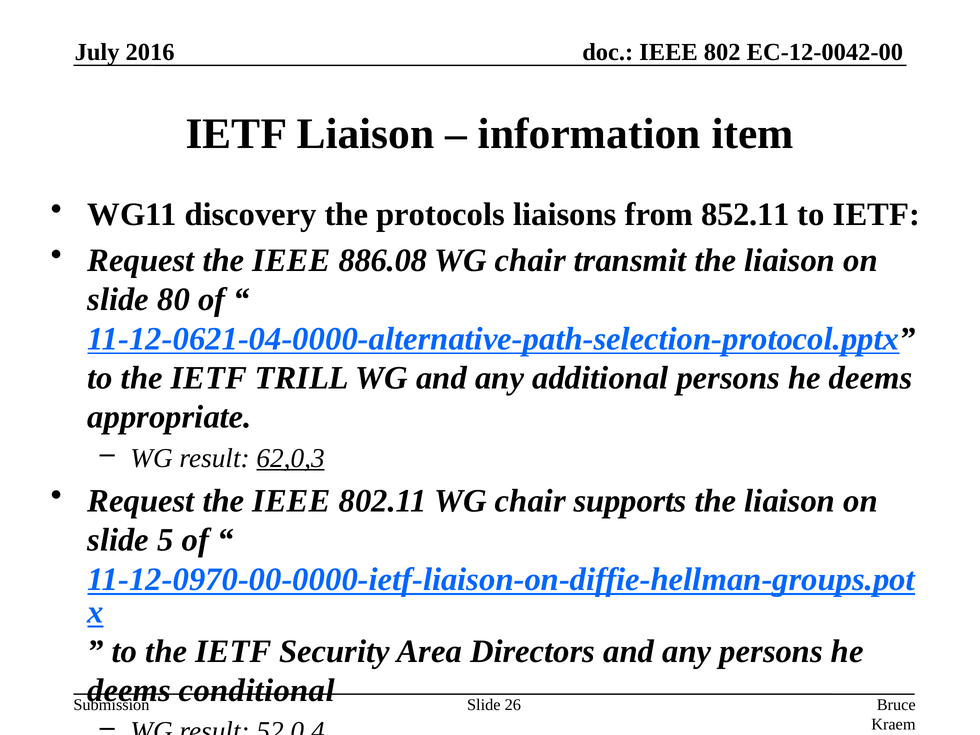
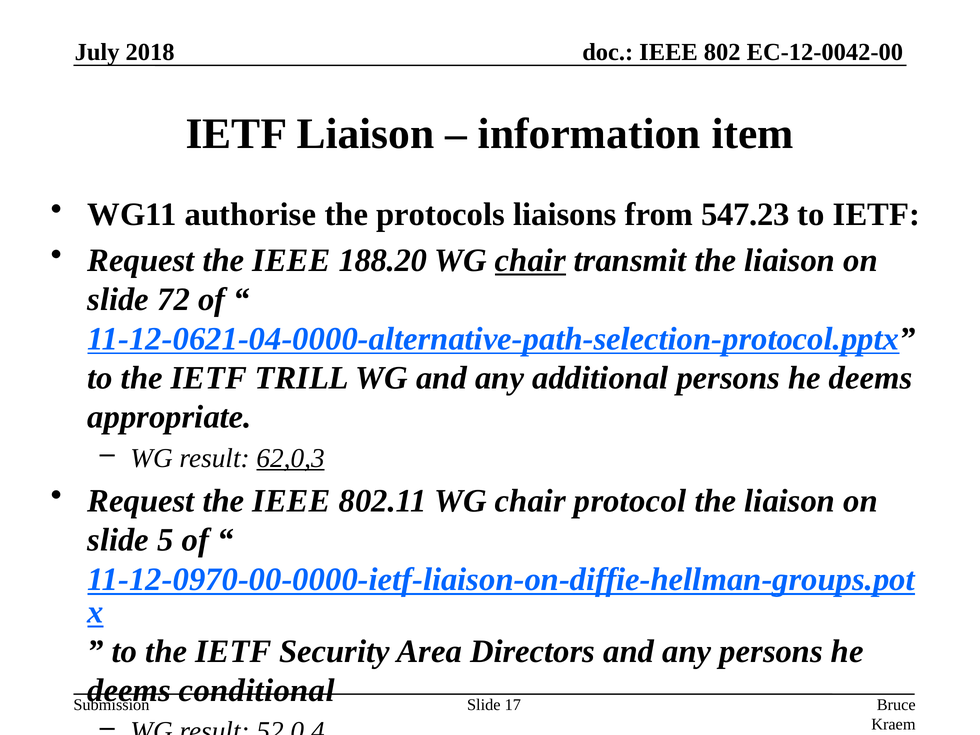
2016: 2016 -> 2018 (150, 52)
discovery: discovery -> authorise (250, 215)
852.11: 852.11 -> 547.23 (745, 215)
886.08: 886.08 -> 188.20 (383, 260)
chair underline: none -> present (530, 260)
80: 80 -> 72 (174, 300)
supports: supports -> protocol (630, 501)
26: 26 -> 17 (513, 705)
